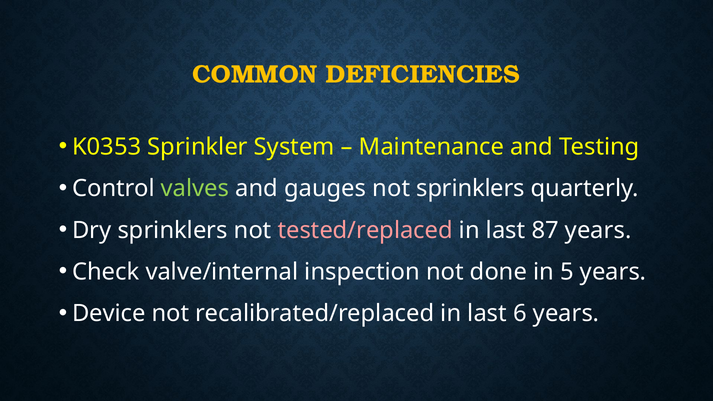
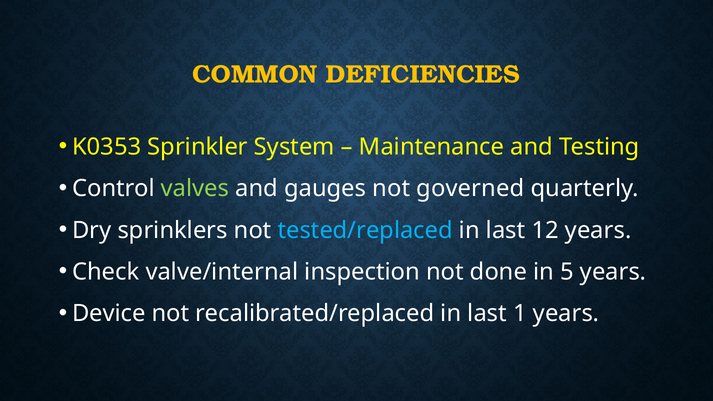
not sprinklers: sprinklers -> governed (470, 189)
tested/replaced colour: pink -> light blue (365, 230)
87: 87 -> 12 (545, 230)
6: 6 -> 1 (520, 314)
